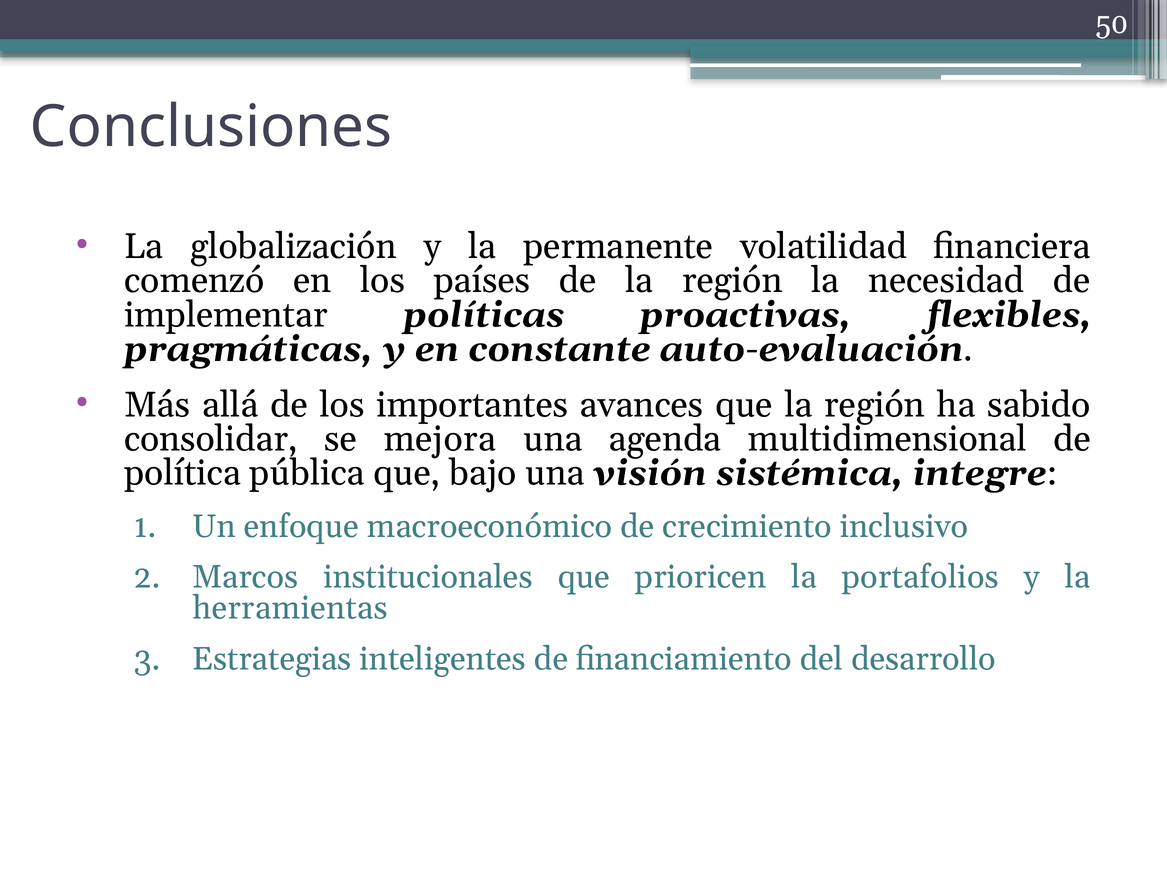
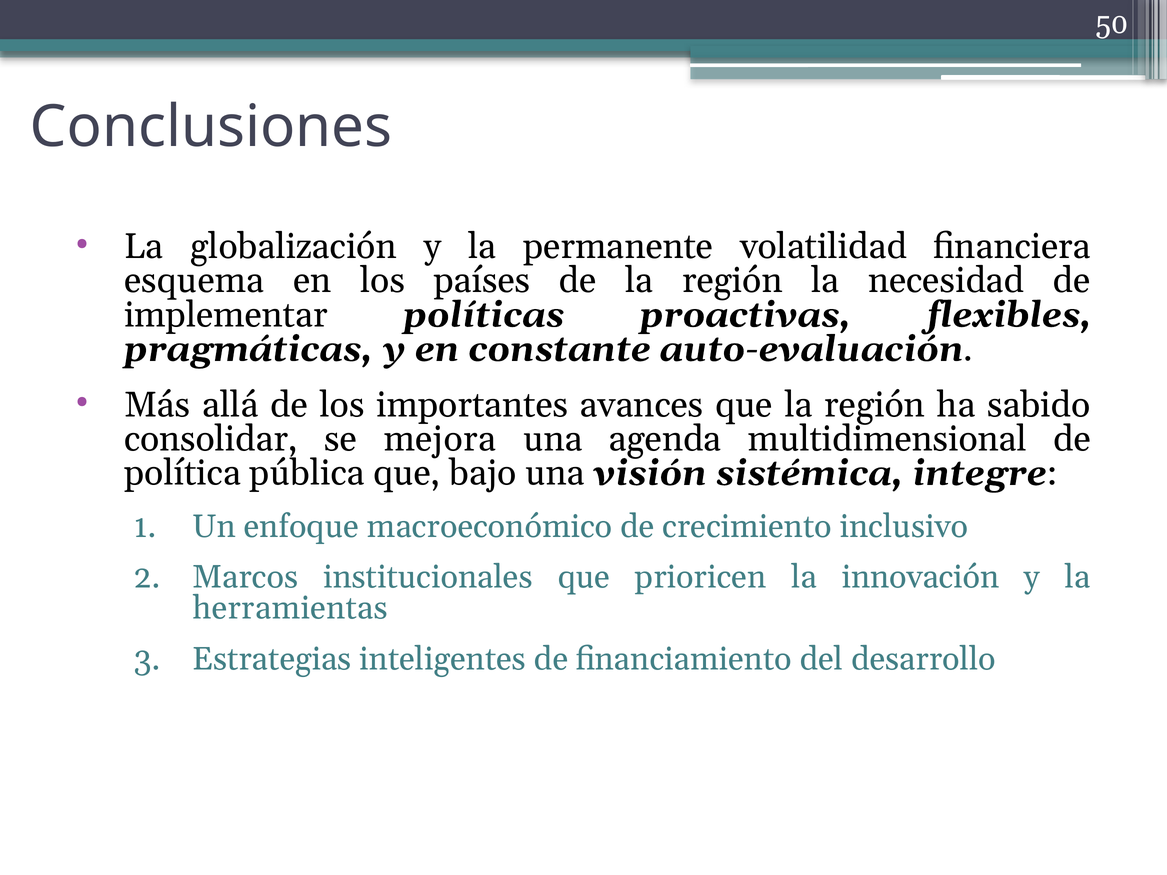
comenzó: comenzó -> esquema (194, 281)
portafolios: portafolios -> innovación (920, 577)
